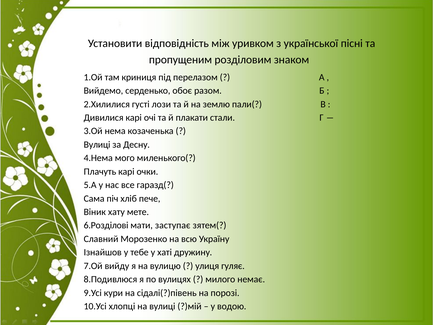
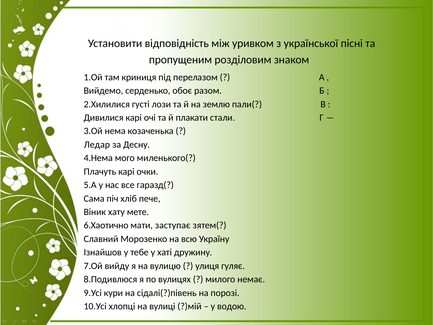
Вулиці: Вулиці -> Ледар (97, 145)
6.Розділові: 6.Розділові -> 6.Хаотично (106, 225)
